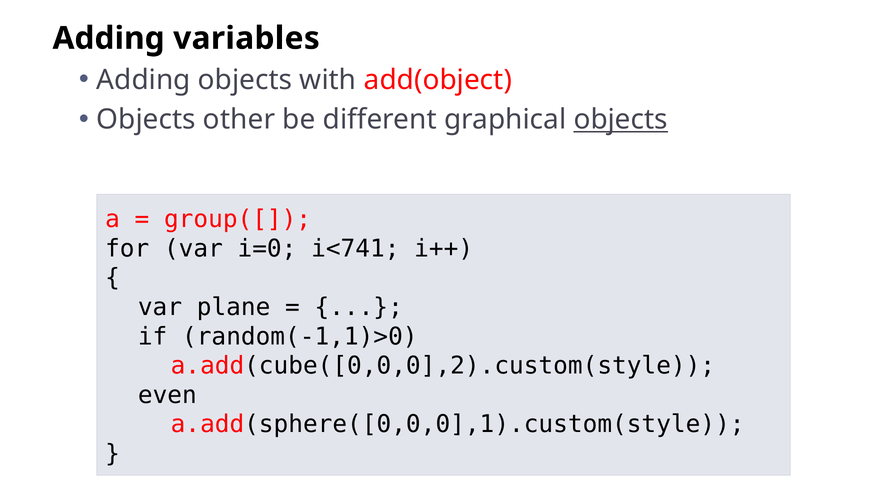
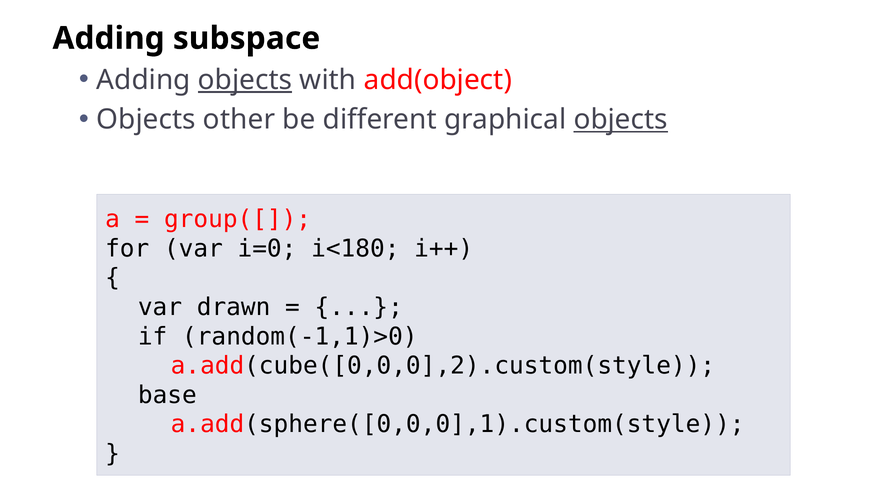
variables: variables -> subspace (247, 38)
objects underline: none -> present (245, 80)
i<741: i<741 -> i<180 (355, 249)
plane: plane -> drawn (234, 307)
even: even -> base (167, 395)
